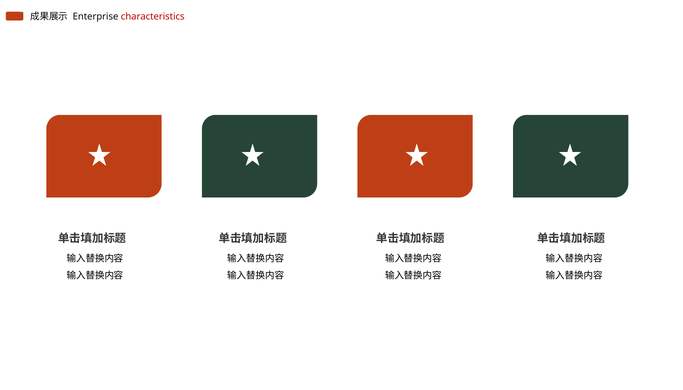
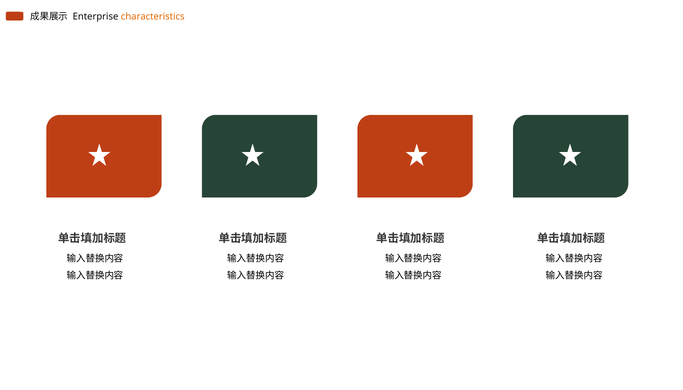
characteristics colour: red -> orange (153, 17)
